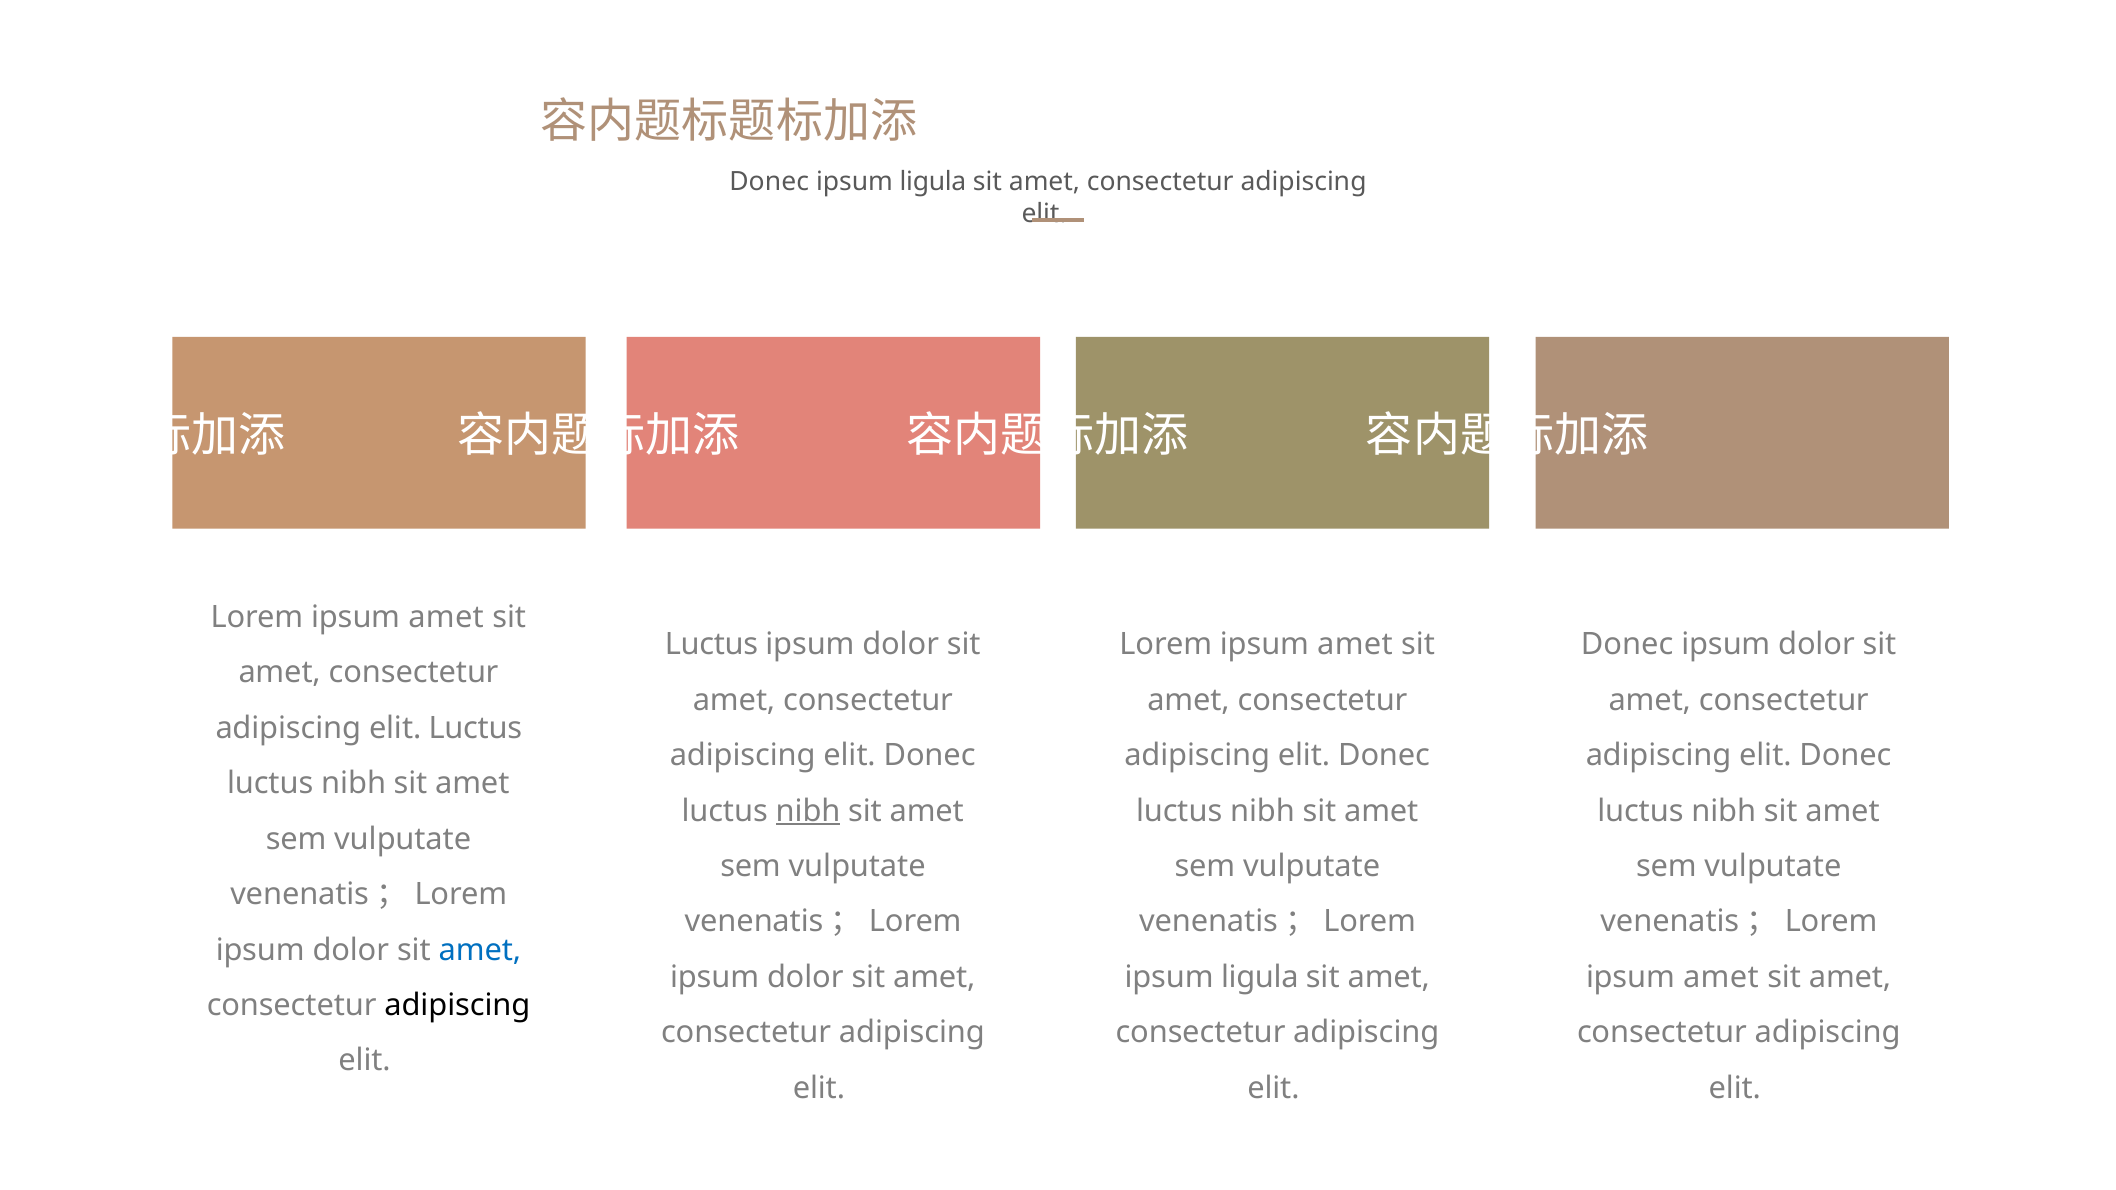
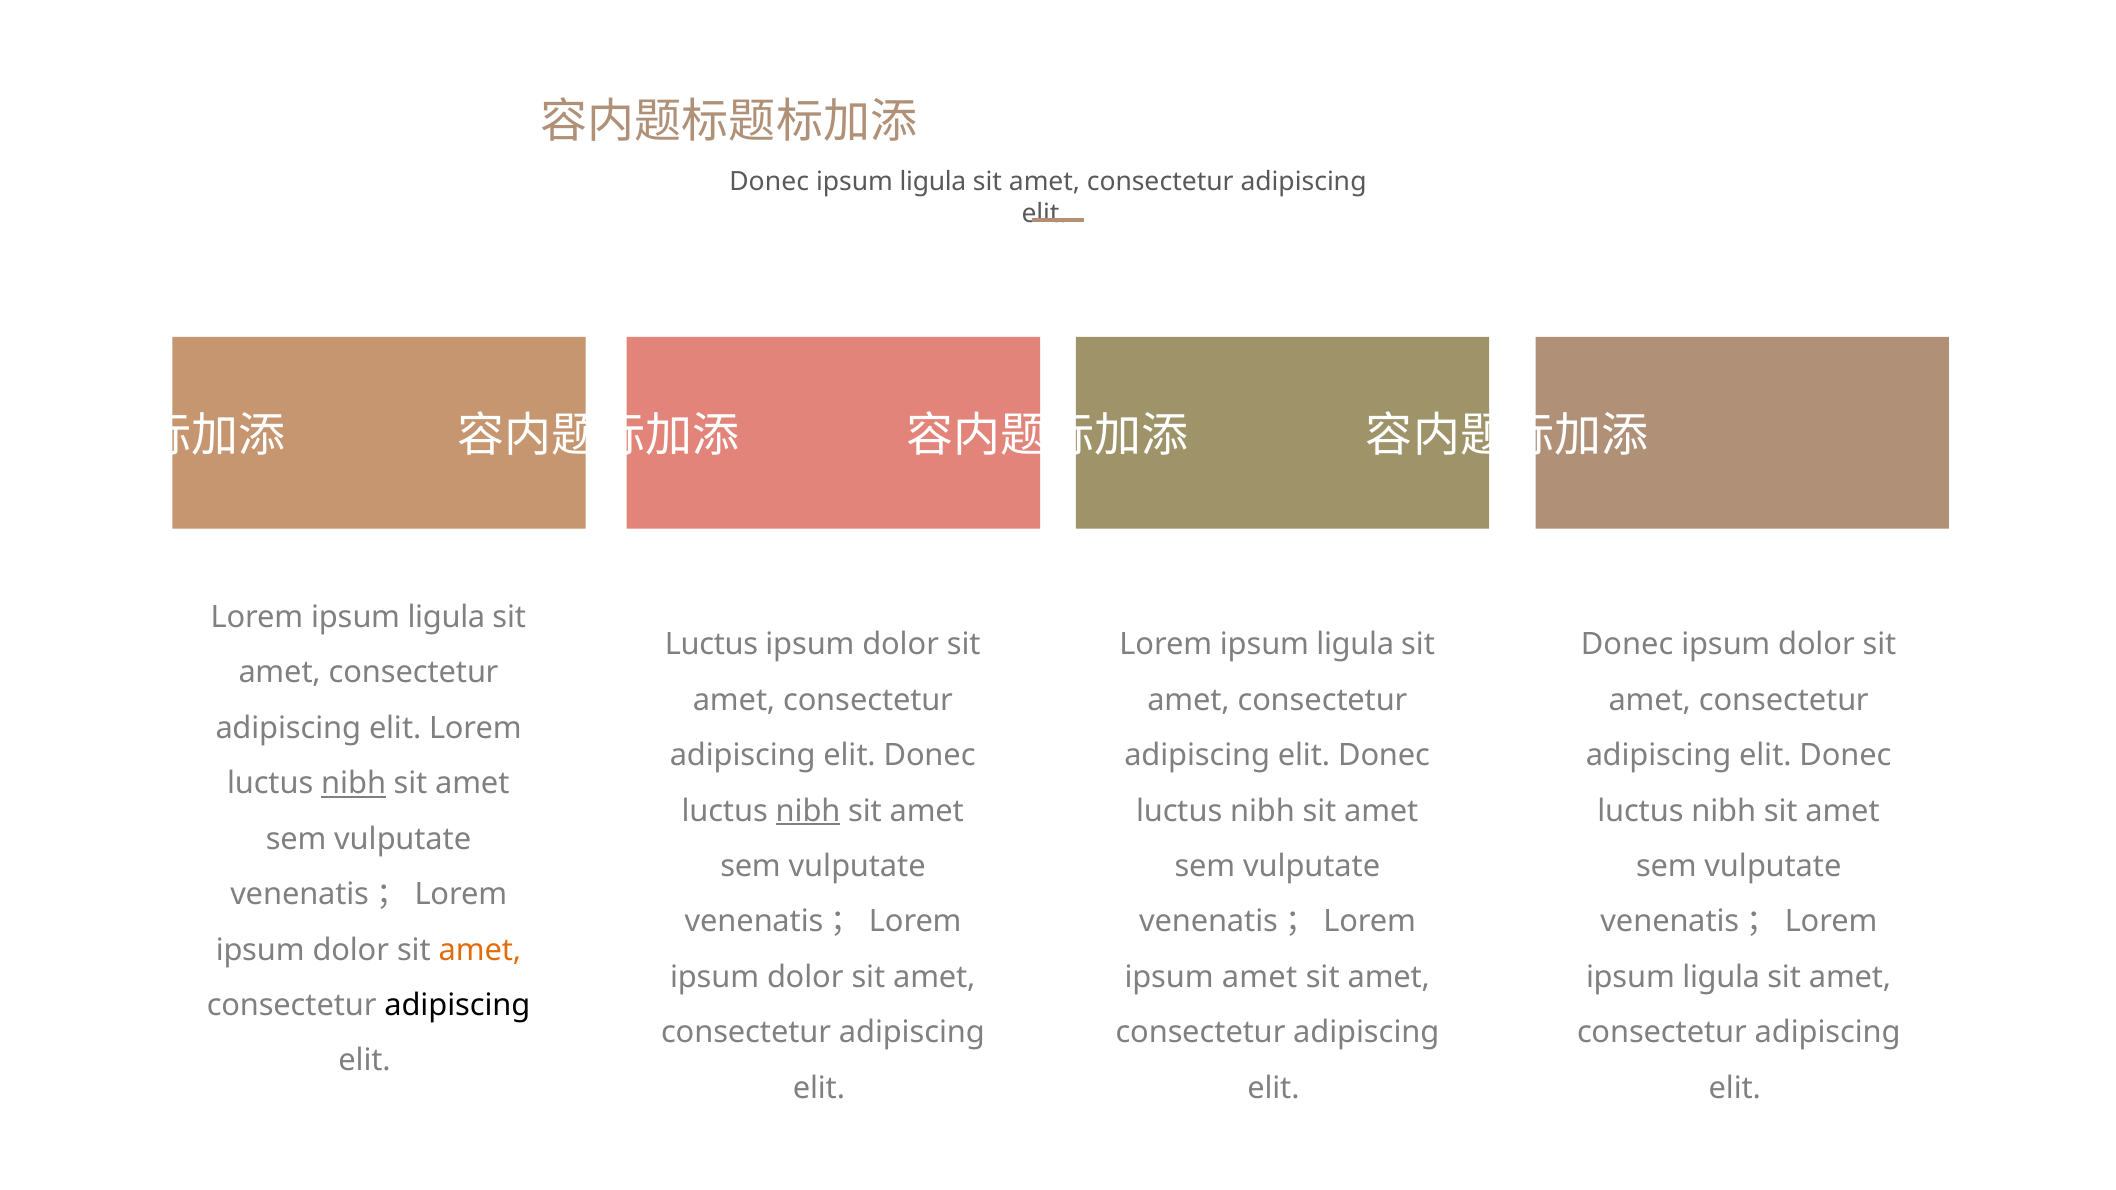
amet: amet -> ligula (446, 617)
amet: amet -> ligula (1355, 645)
Luctus: Luctus -> Lorem (475, 728)
nibh underline: none -> present (354, 784)
amet colour: blue -> orange (480, 950)
ligula: ligula -> amet (1260, 978)
amet: amet -> ligula (1721, 978)
